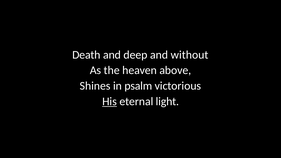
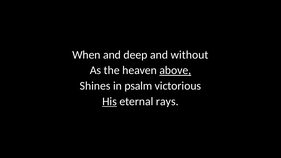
Death: Death -> When (86, 55)
above underline: none -> present (175, 70)
light: light -> rays (167, 101)
